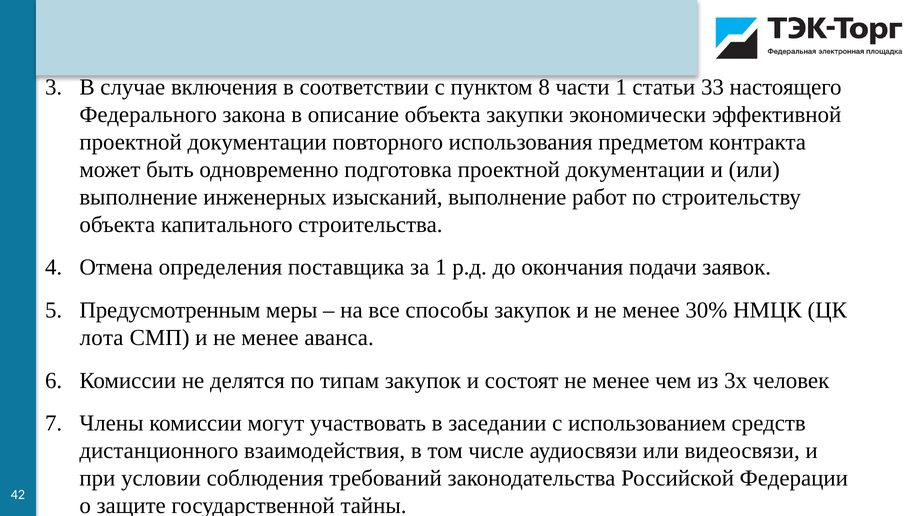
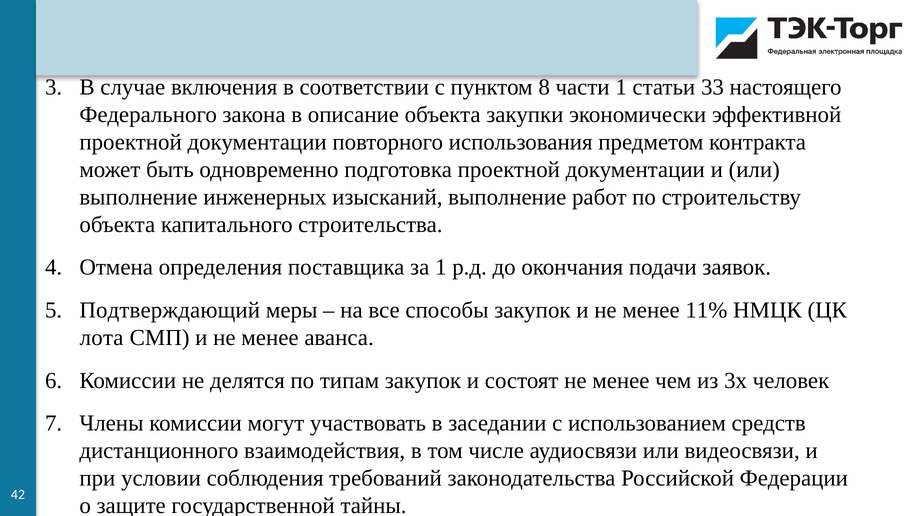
Предусмотренным: Предусмотренным -> Подтверждающий (170, 310)
30%: 30% -> 11% (706, 310)
